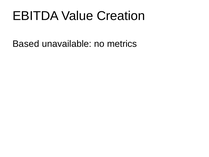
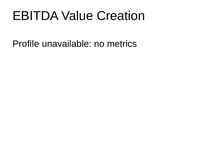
Based: Based -> Profile (26, 44)
